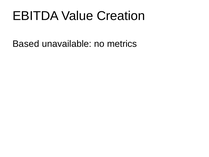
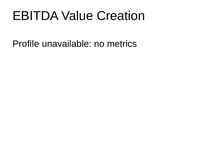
Based: Based -> Profile (26, 44)
